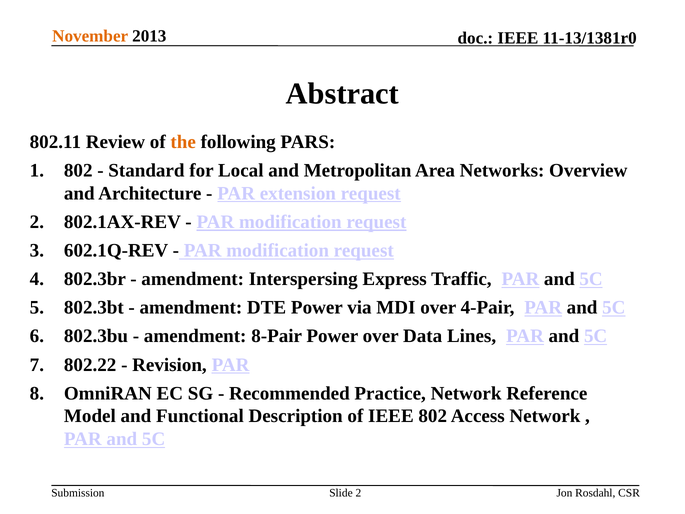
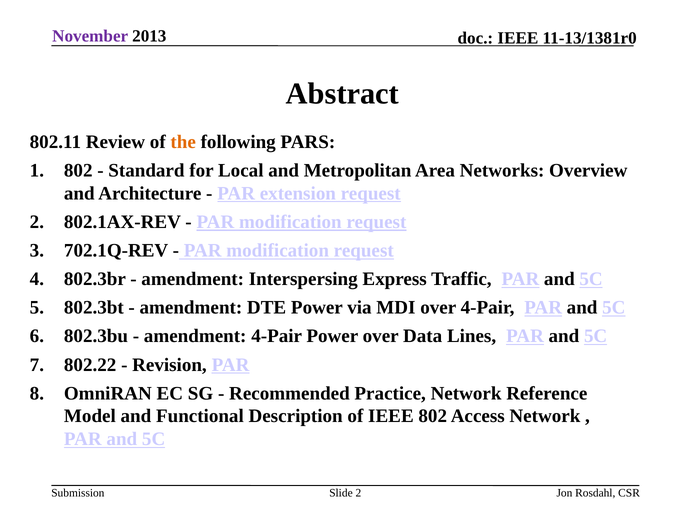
November colour: orange -> purple (90, 36)
602.1Q-REV: 602.1Q-REV -> 702.1Q-REV (116, 250)
amendment 8-Pair: 8-Pair -> 4-Pair (277, 336)
